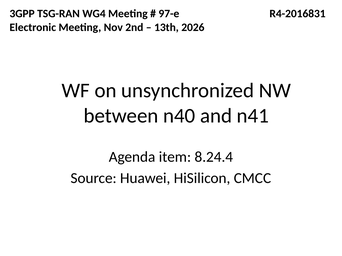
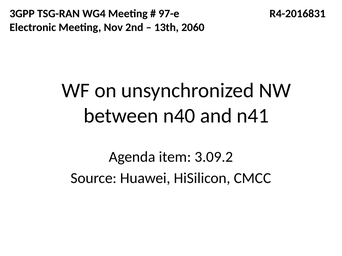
2026: 2026 -> 2060 (193, 27)
8.24.4: 8.24.4 -> 3.09.2 (214, 157)
